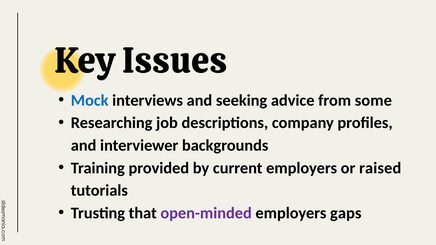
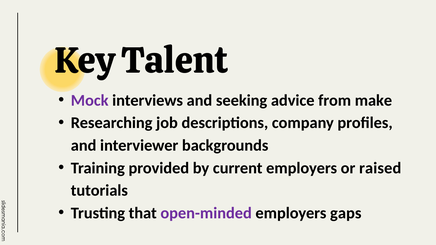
Issues: Issues -> Talent (175, 61)
Mock colour: blue -> purple (90, 100)
some: some -> make (373, 100)
